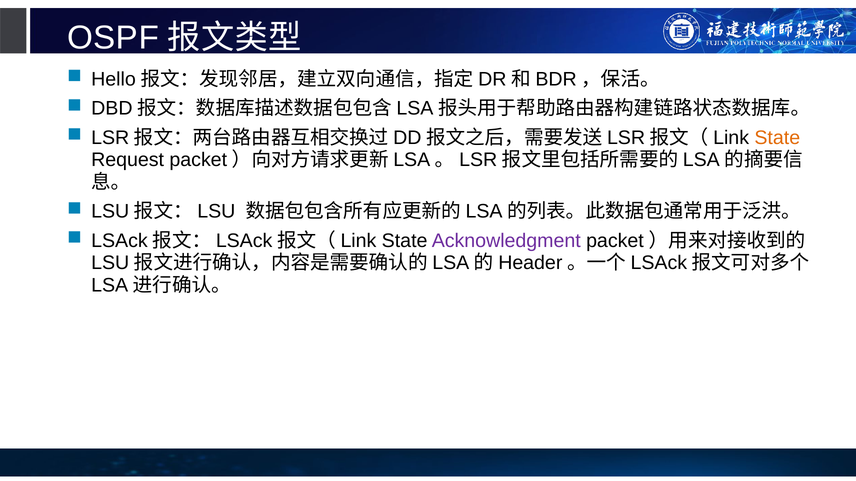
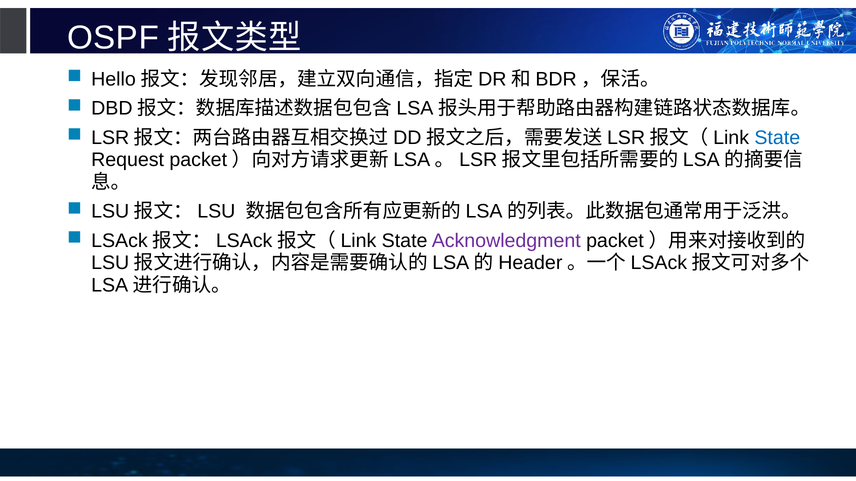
State colour: orange -> blue (777, 138)
